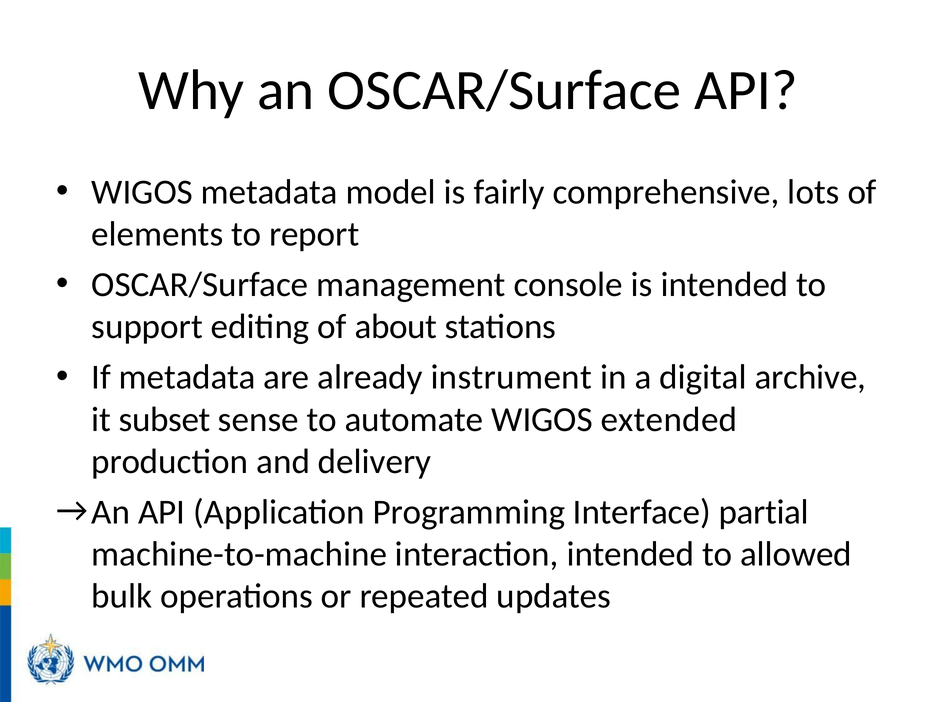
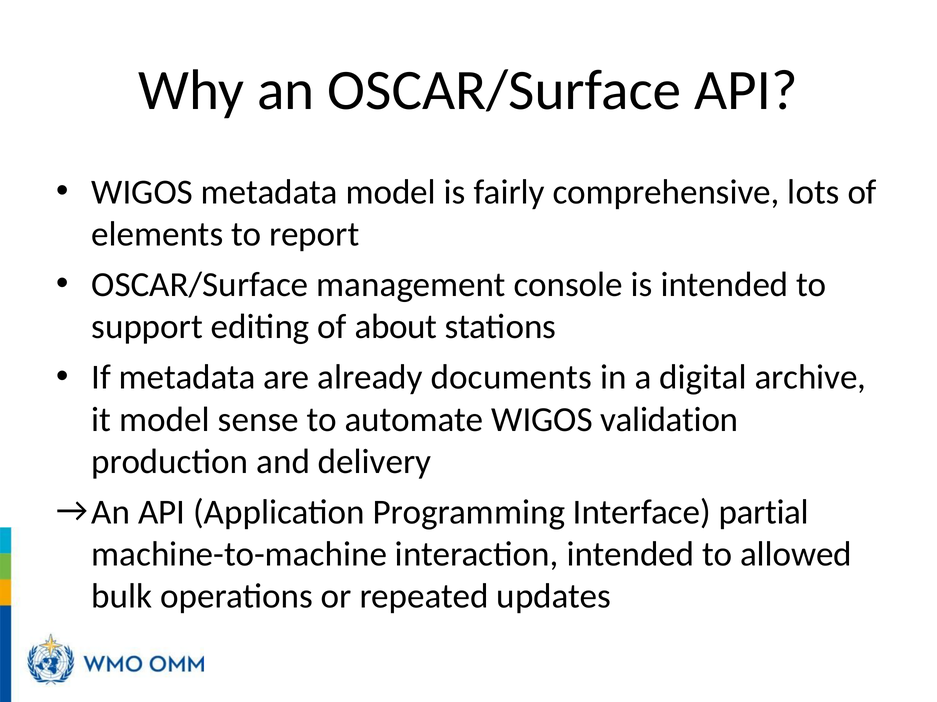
instrument: instrument -> documents (511, 378)
it subset: subset -> model (164, 420)
extended: extended -> validation (669, 420)
